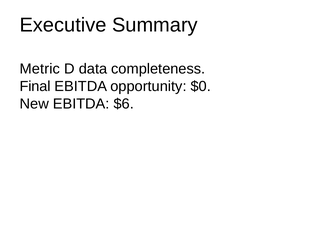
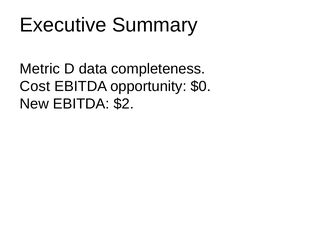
Final: Final -> Cost (35, 86)
$6: $6 -> $2 (124, 104)
